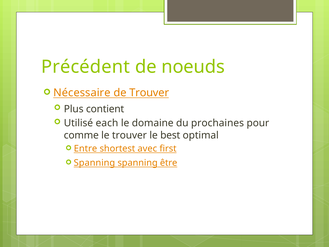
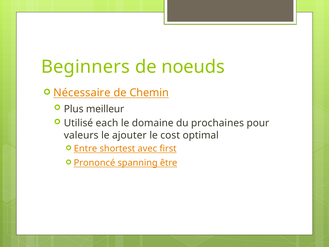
Précédent: Précédent -> Beginners (85, 67)
de Trouver: Trouver -> Chemin (149, 93)
contient: contient -> meilleur (105, 109)
comme: comme -> valeurs (81, 135)
le trouver: trouver -> ajouter (129, 135)
best: best -> cost (170, 135)
Spanning: Spanning -> Prononcé (94, 163)
